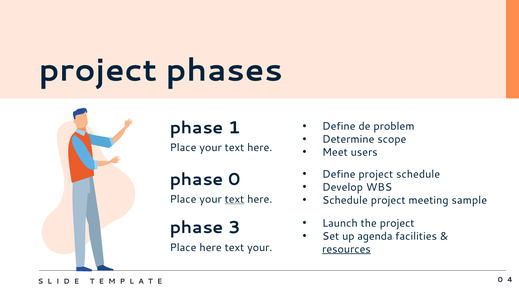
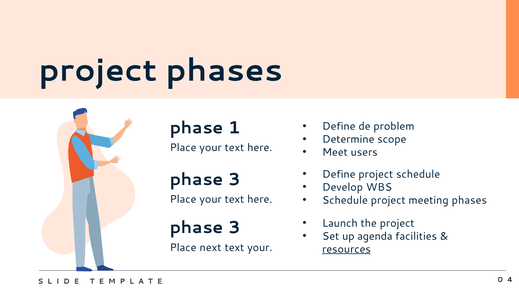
0: 0 -> 3 (234, 179)
meeting sample: sample -> phases (469, 200)
text underline: present -> none (234, 199)
Place here: here -> next (211, 247)
